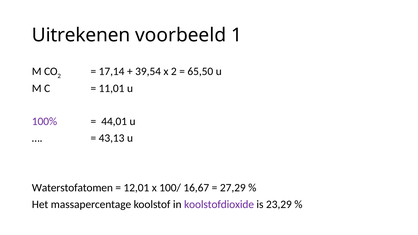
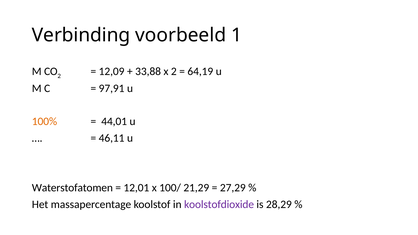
Uitrekenen: Uitrekenen -> Verbinding (81, 35)
17,14: 17,14 -> 12,09 (112, 72)
39,54: 39,54 -> 33,88 (148, 72)
65,50: 65,50 -> 64,19 (200, 72)
11,01: 11,01 -> 97,91 (112, 88)
100% colour: purple -> orange (44, 122)
43,13: 43,13 -> 46,11 (112, 138)
16,67: 16,67 -> 21,29 (196, 188)
23,29: 23,29 -> 28,29 (279, 204)
